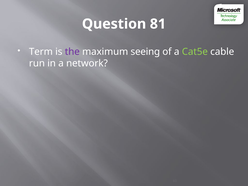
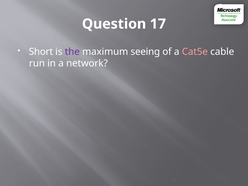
81: 81 -> 17 (158, 24)
Term: Term -> Short (41, 52)
Cat5e colour: light green -> pink (195, 52)
